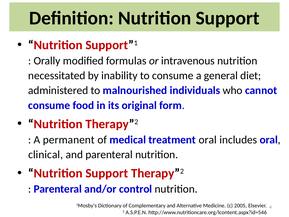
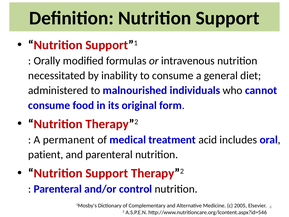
treatment oral: oral -> acid (208, 140)
clinical: clinical -> patient (46, 154)
